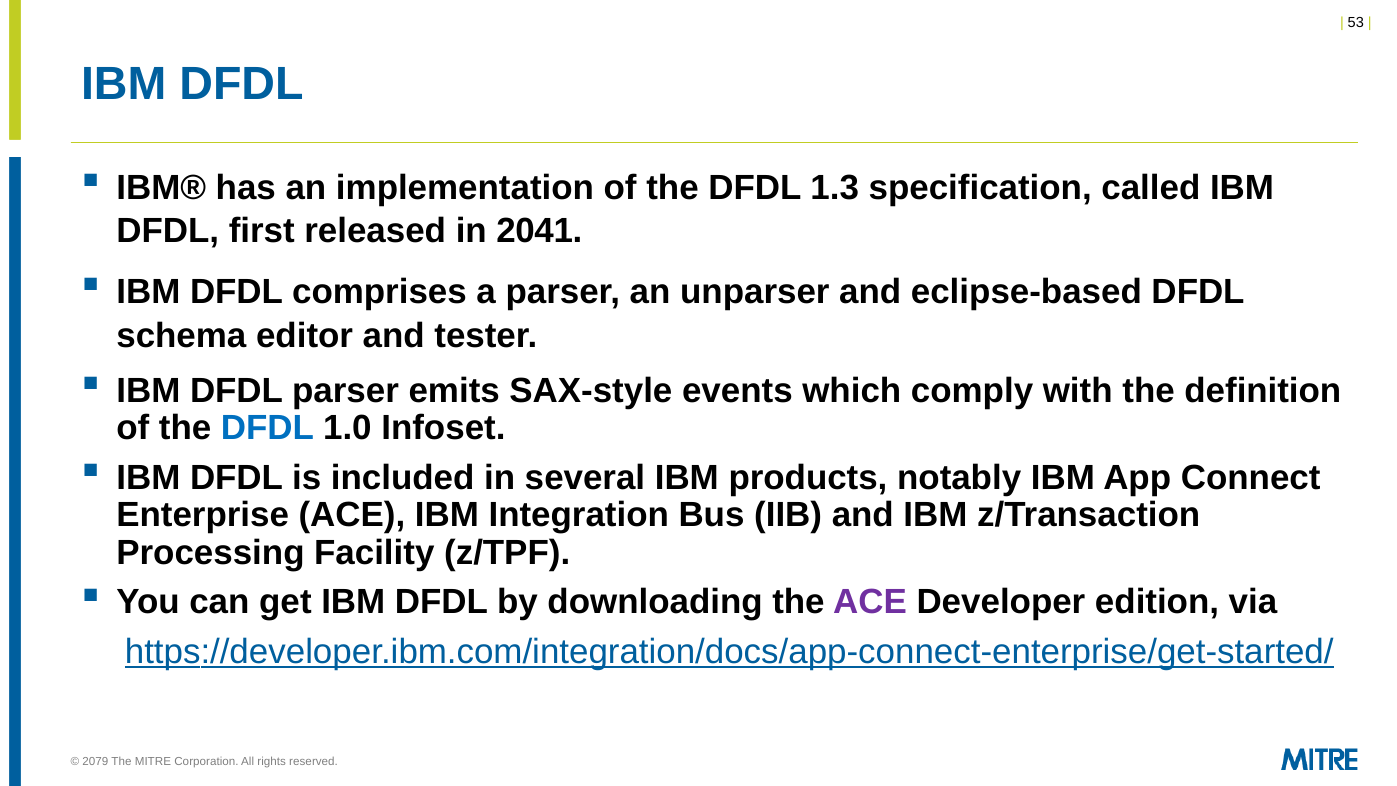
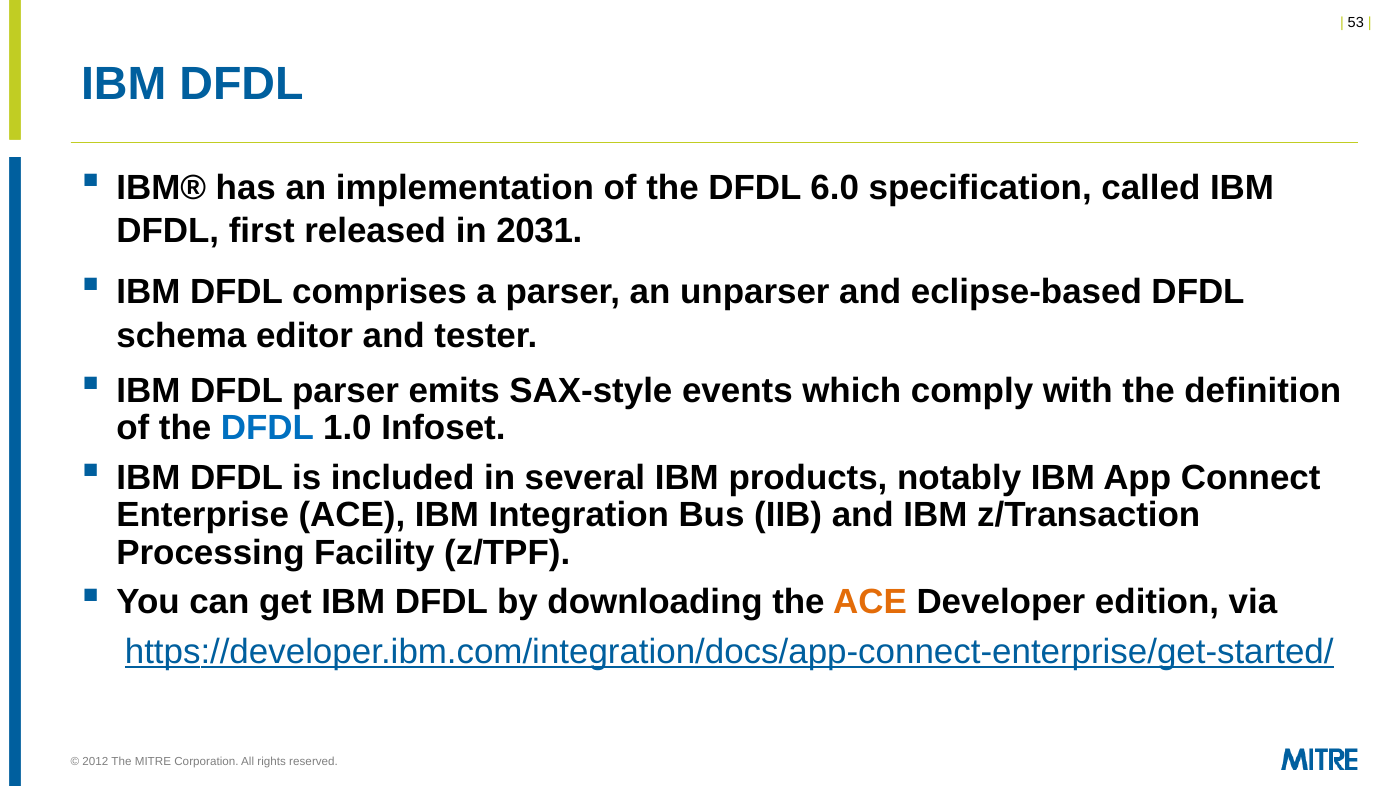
1.3: 1.3 -> 6.0 (835, 188)
2041: 2041 -> 2031 (539, 231)
ACE colour: purple -> orange (870, 602)
2079: 2079 -> 2012 (95, 762)
